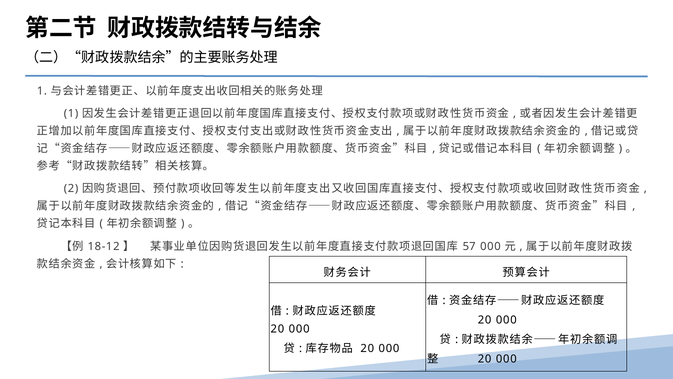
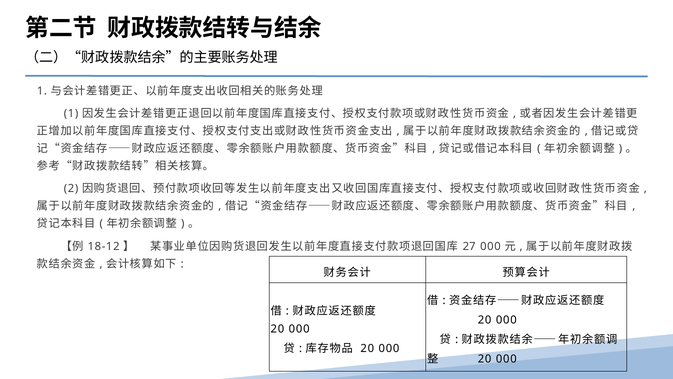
57: 57 -> 27 (469, 246)
